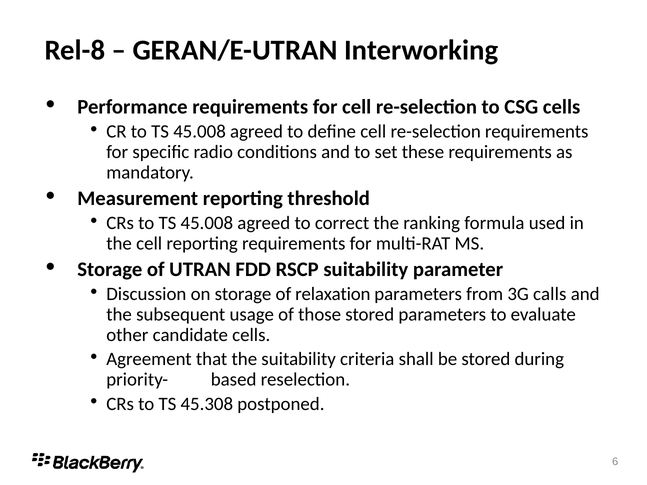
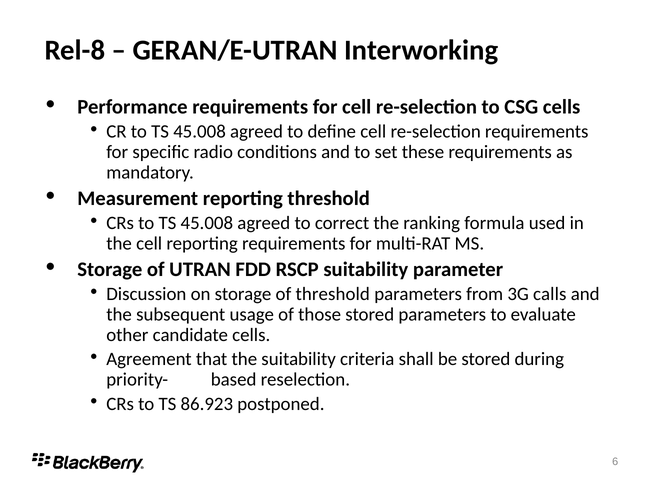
of relaxation: relaxation -> threshold (333, 294)
45.308: 45.308 -> 86.923 (207, 404)
